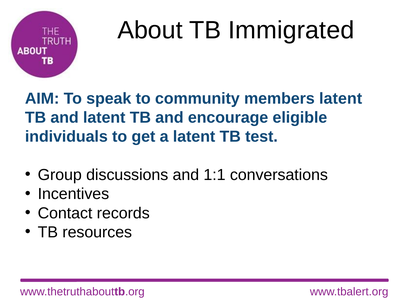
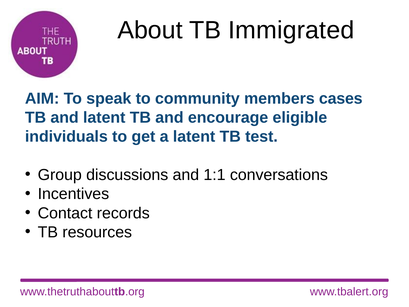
members latent: latent -> cases (341, 98)
